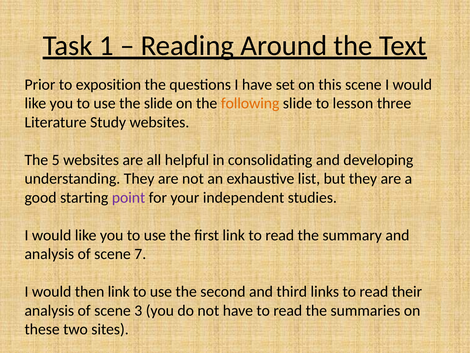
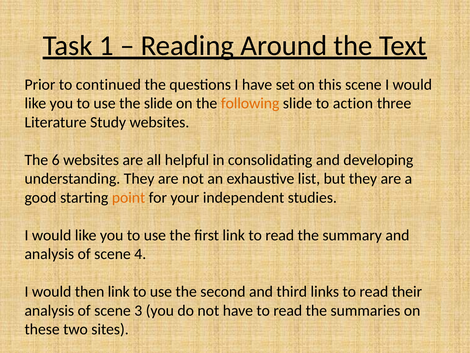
exposition: exposition -> continued (108, 85)
lesson: lesson -> action (353, 103)
5: 5 -> 6 (56, 160)
point colour: purple -> orange (129, 197)
7: 7 -> 4 (140, 254)
